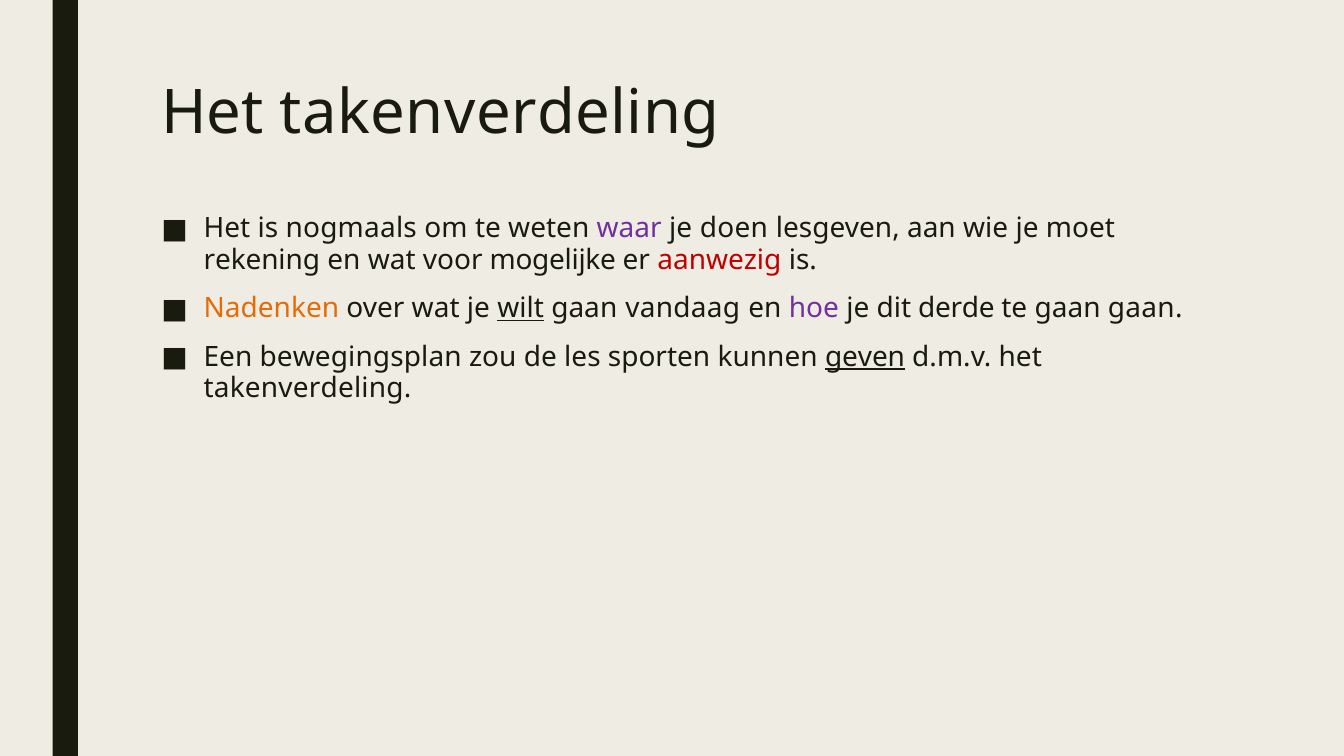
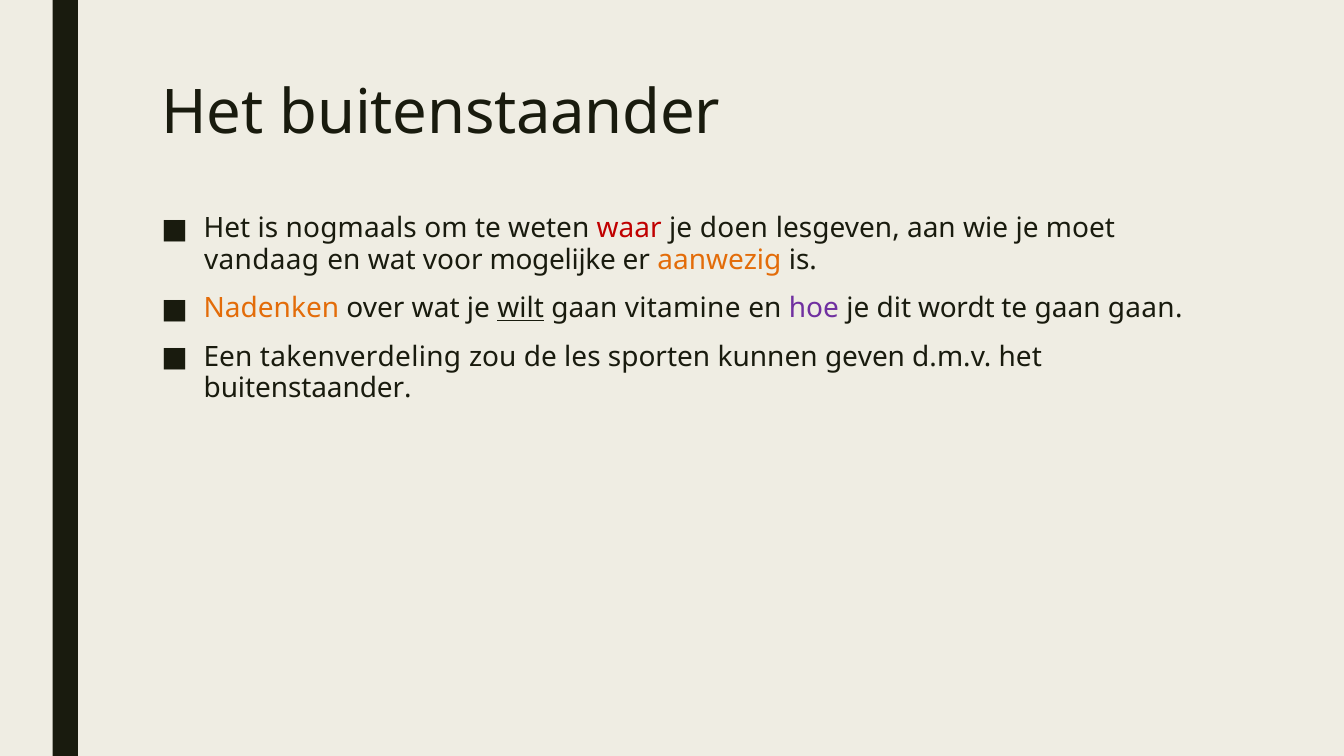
takenverdeling: takenverdeling -> buitenstaander (500, 113)
waar colour: purple -> red (629, 228)
rekening: rekening -> vandaag (262, 260)
aanwezig colour: red -> orange (719, 260)
vandaag: vandaag -> vitamine (683, 308)
derde: derde -> wordt (956, 308)
bewegingsplan: bewegingsplan -> takenverdeling (361, 357)
geven underline: present -> none (865, 357)
takenverdeling: takenverdeling -> buitenstaander (308, 388)
